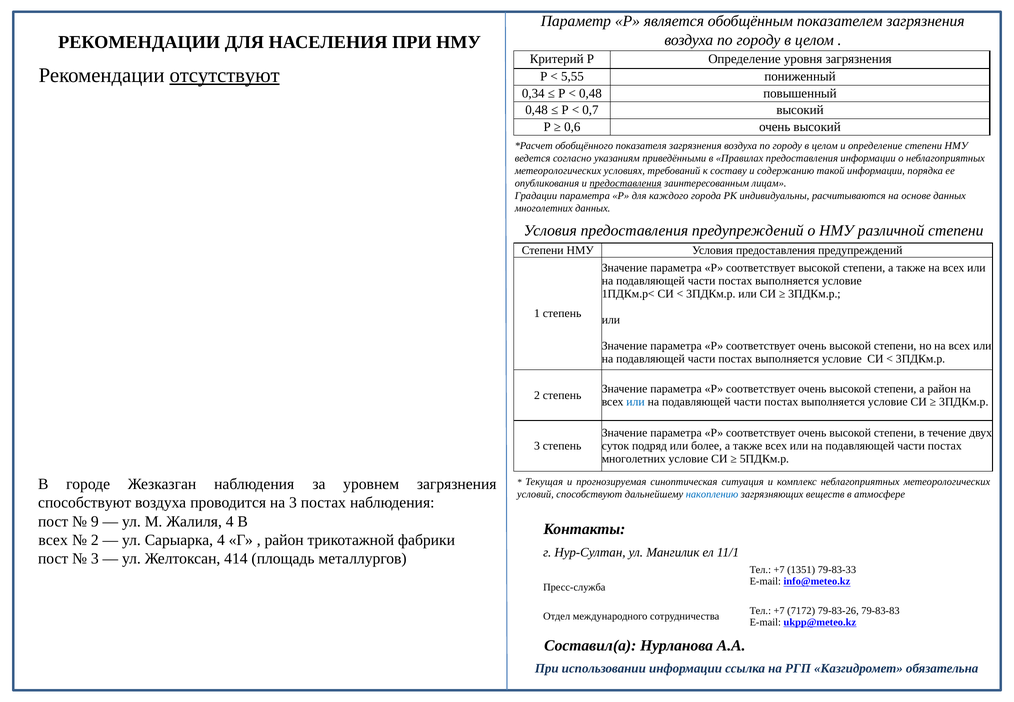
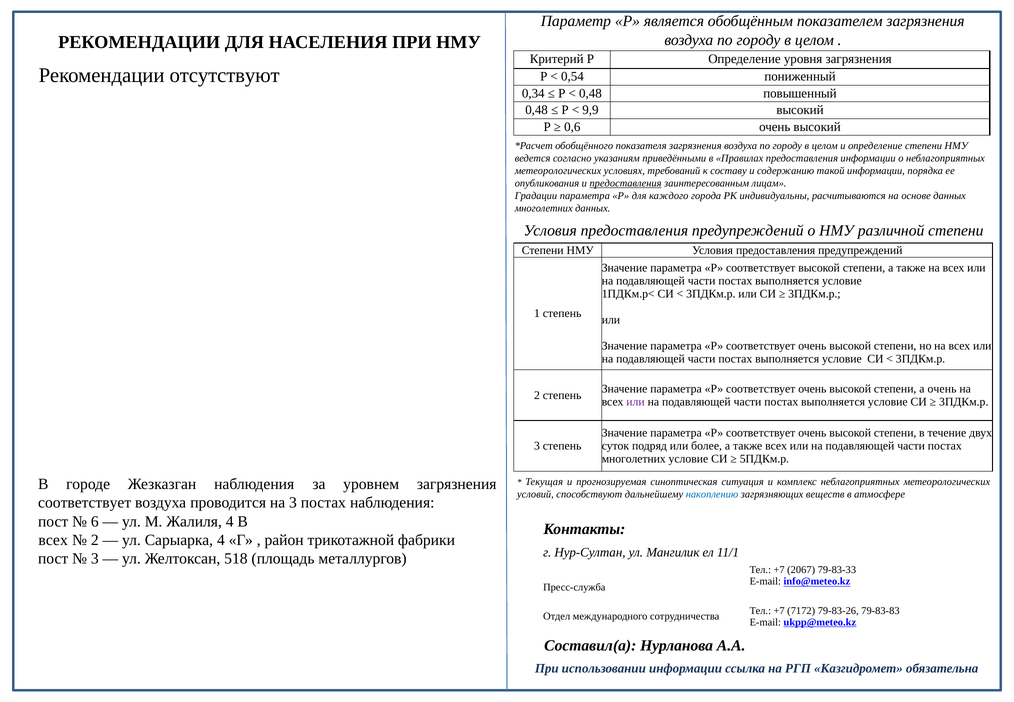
отсутствуют underline: present -> none (225, 75)
5,55: 5,55 -> 0,54 (572, 77)
0,7: 0,7 -> 9,9 (590, 110)
а район: район -> очень (942, 389)
или colour: blue -> purple (636, 402)
способствуют: способствуют -> соответствует (85, 503)
9: 9 -> 6 (95, 521)
414: 414 -> 518 (236, 559)
1351: 1351 -> 2067 (801, 570)
